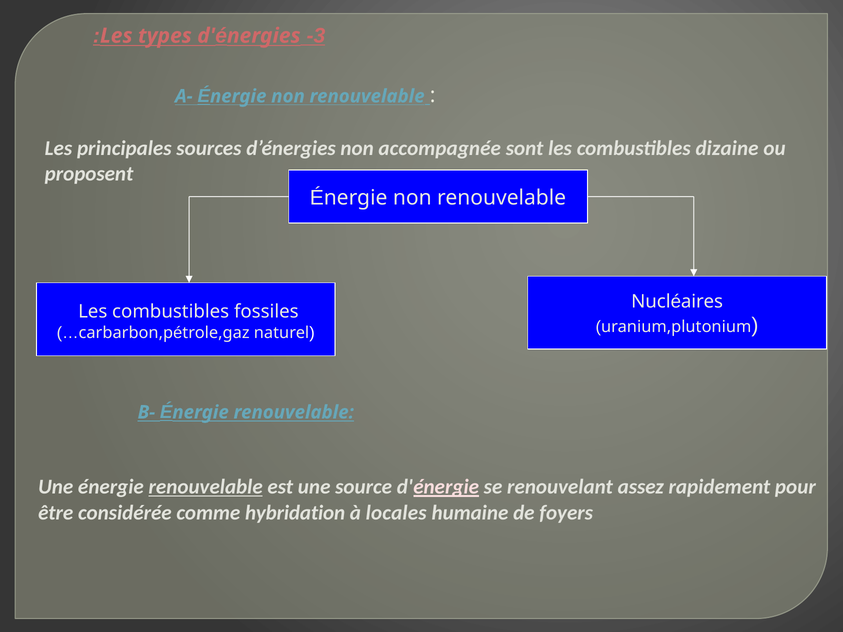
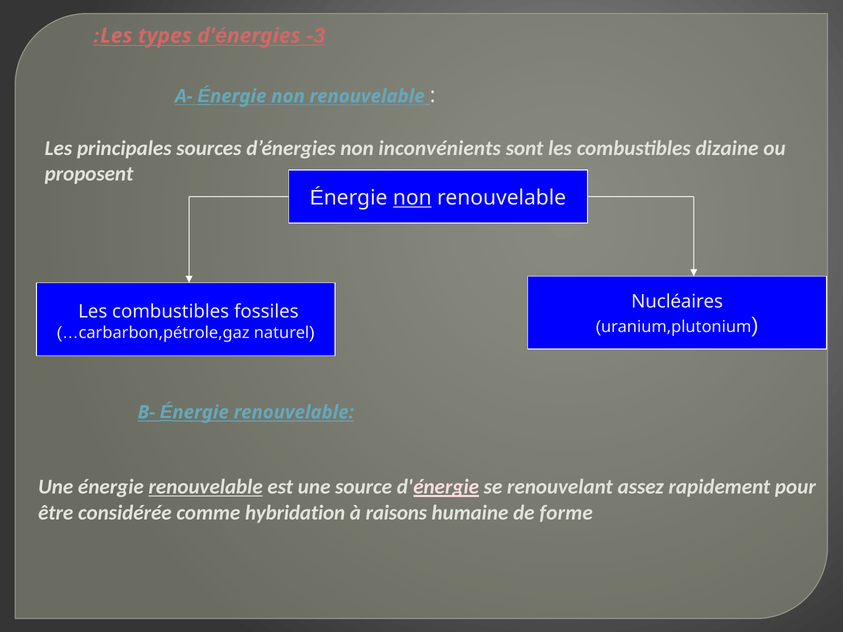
accompagnée: accompagnée -> inconvénients (440, 149)
non underline: none -> present (412, 198)
locales: locales -> raisons (396, 513)
foyers: foyers -> forme (566, 513)
